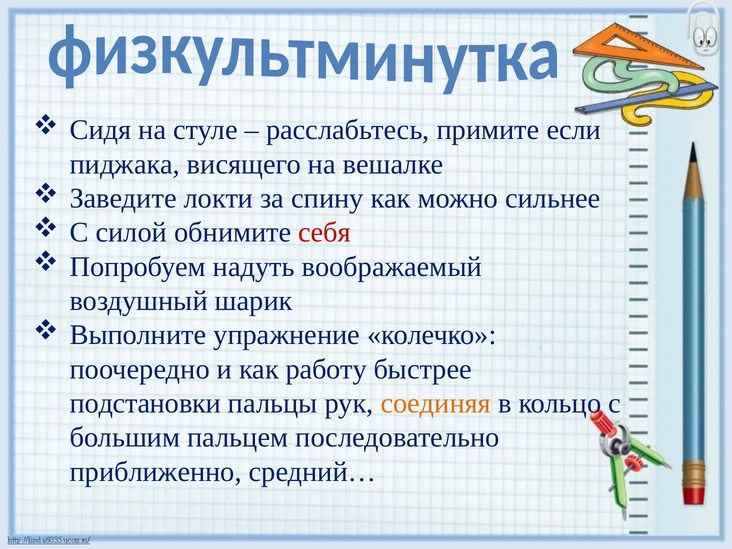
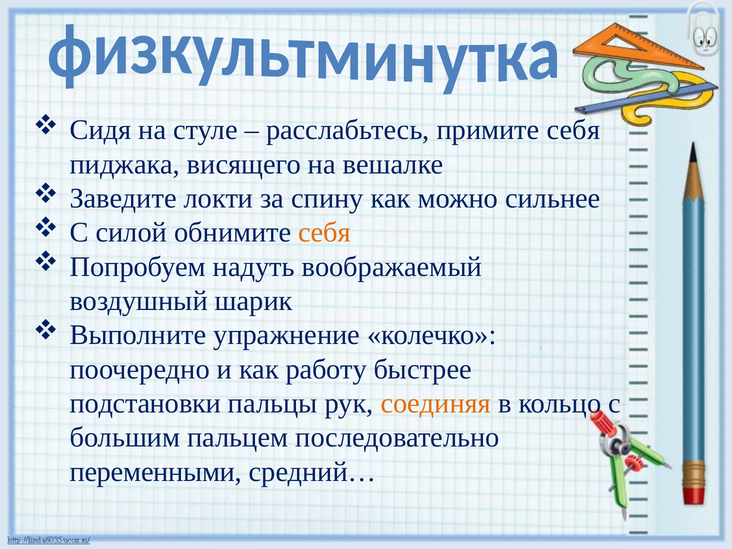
примите если: если -> себя (573, 130)
себя colour: red -> orange (325, 233)
приближенно: приближенно -> переменными (156, 472)
